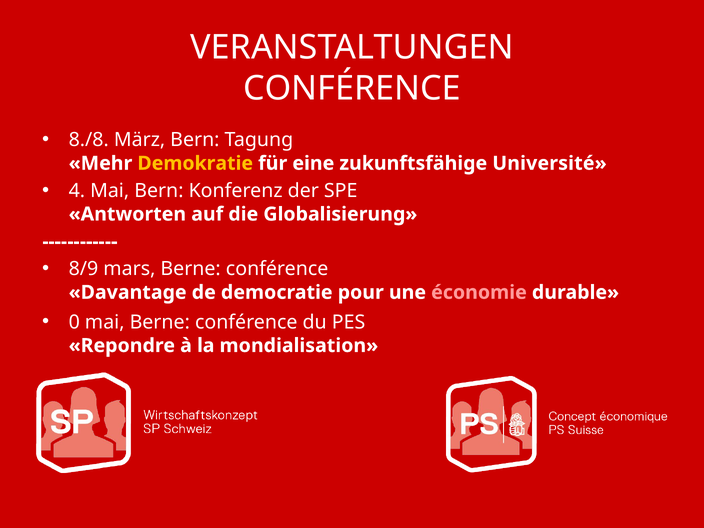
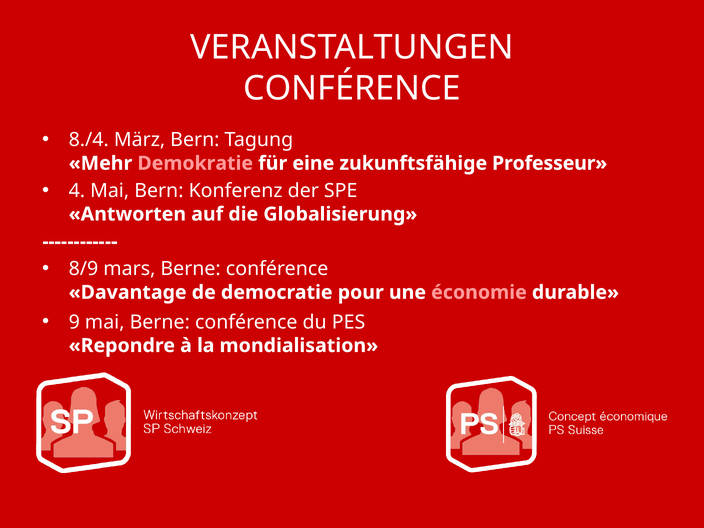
8./8: 8./8 -> 8./4 (89, 140)
Demokratie colour: yellow -> pink (195, 163)
Université: Université -> Professeur (550, 163)
0: 0 -> 9 (74, 322)
